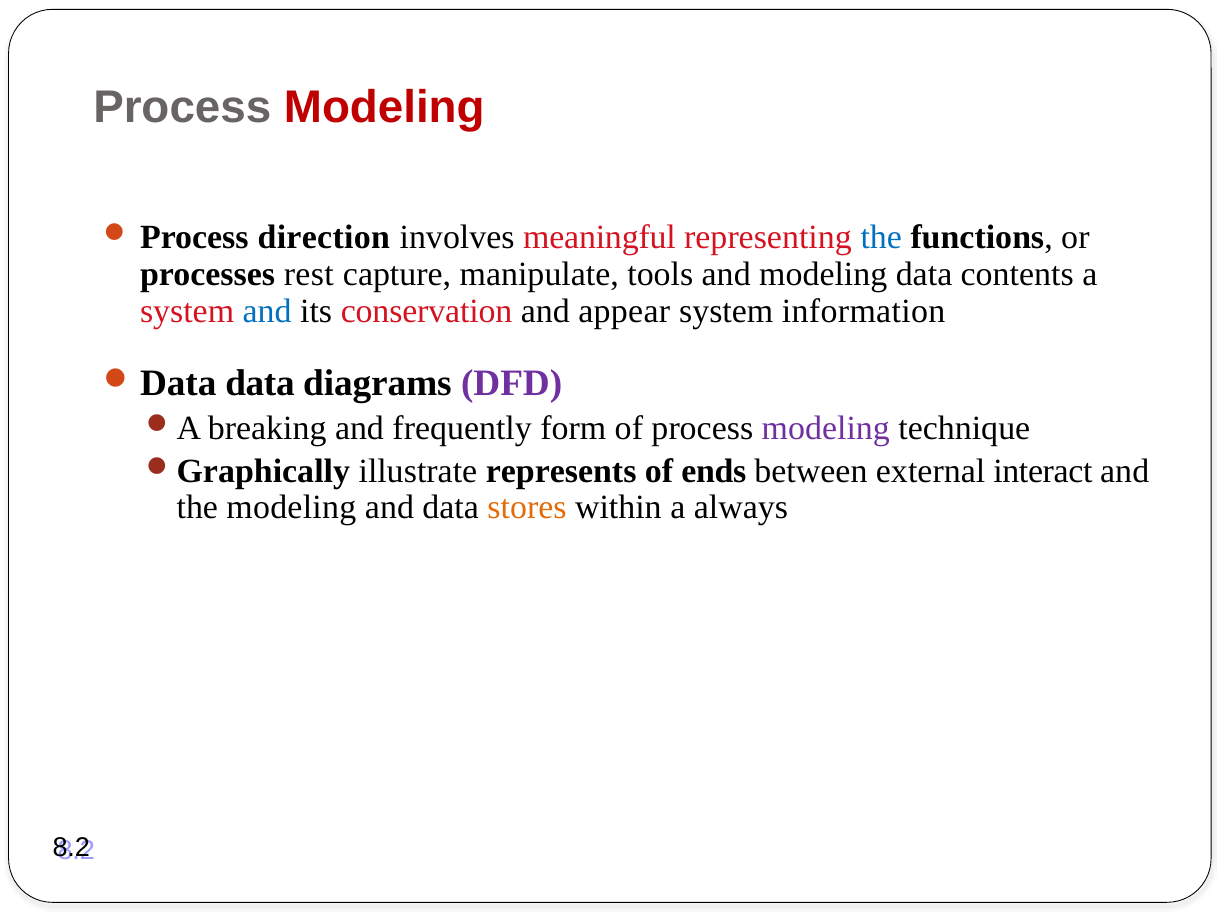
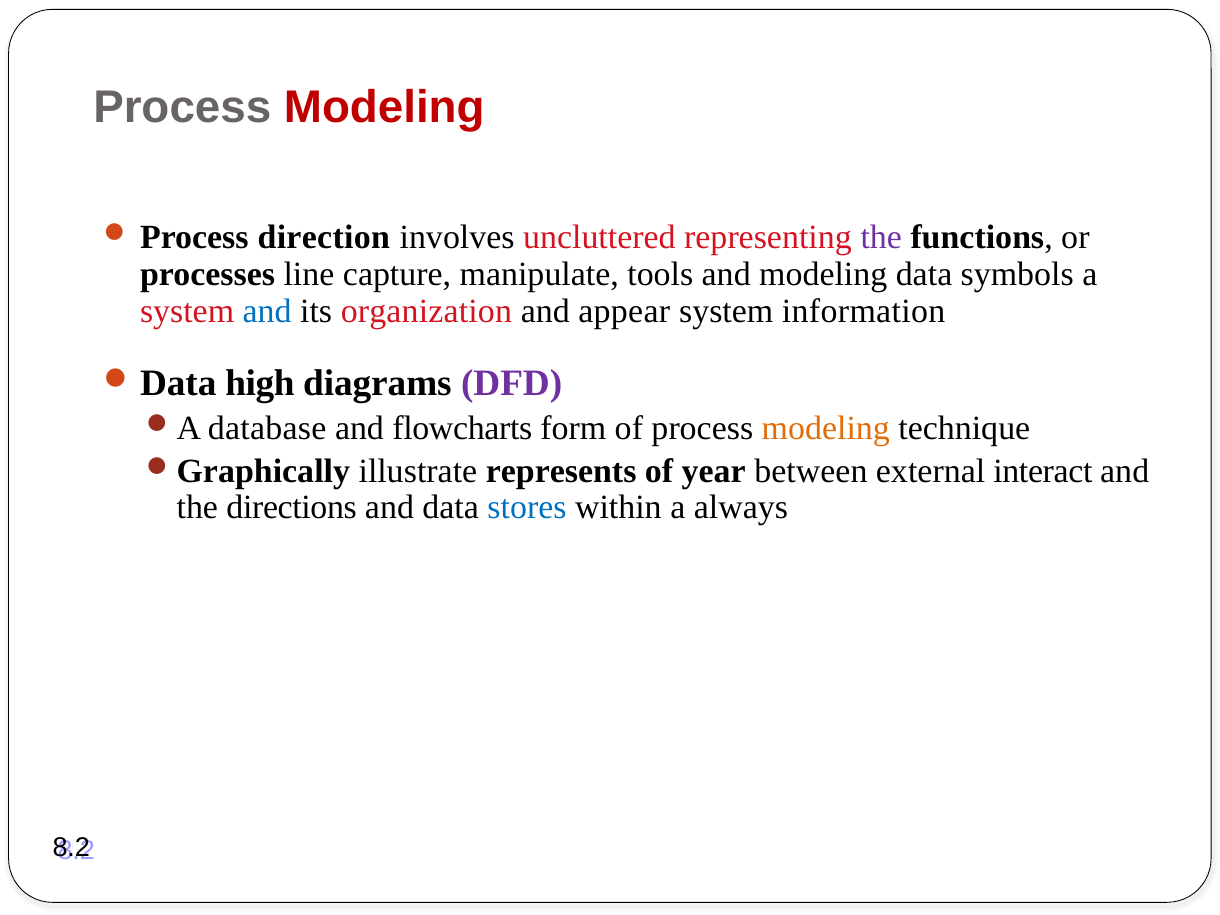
meaningful: meaningful -> uncluttered (599, 238)
the colour: blue -> purple (881, 238)
rest: rest -> line (309, 274)
contents: contents -> symbols (1017, 274)
conservation: conservation -> organization (426, 311)
data: data -> high (260, 383)
breaking: breaking -> database (267, 428)
frequently: frequently -> flowcharts (462, 428)
modeling colour: purple -> orange (826, 428)
ends: ends -> year (714, 471)
the modeling: modeling -> directions (292, 508)
stores colour: orange -> blue (527, 508)
